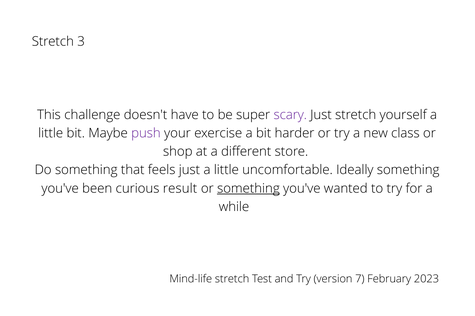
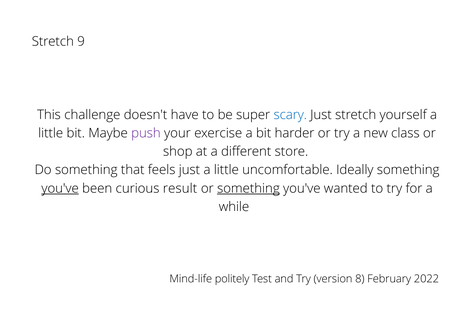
3: 3 -> 9 (81, 41)
scary colour: purple -> blue (290, 115)
you've underline: none -> present (60, 189)
Mind-life stretch: stretch -> politely (232, 279)
7: 7 -> 8 (360, 279)
2023: 2023 -> 2022 (426, 279)
